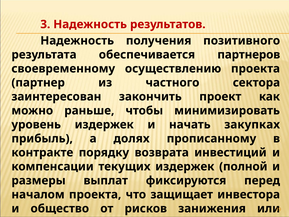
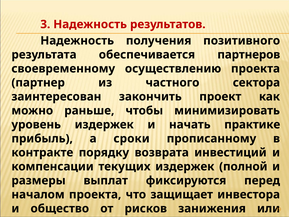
закупках: закупках -> практике (252, 124)
долях: долях -> сроки (132, 138)
